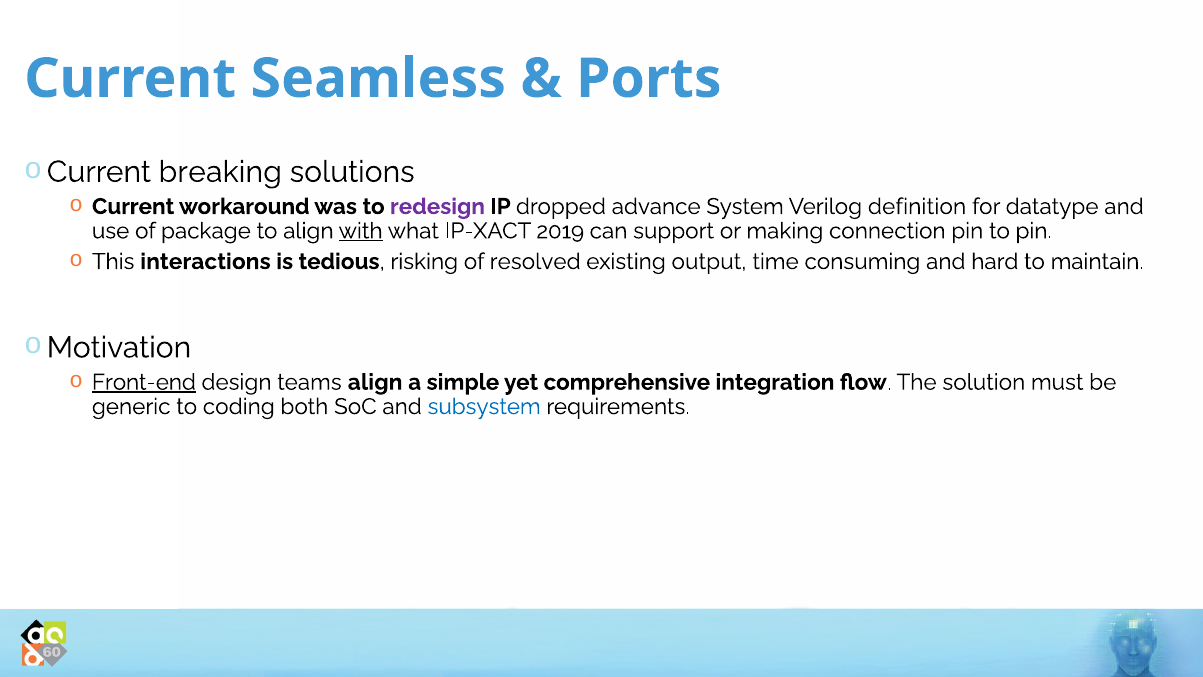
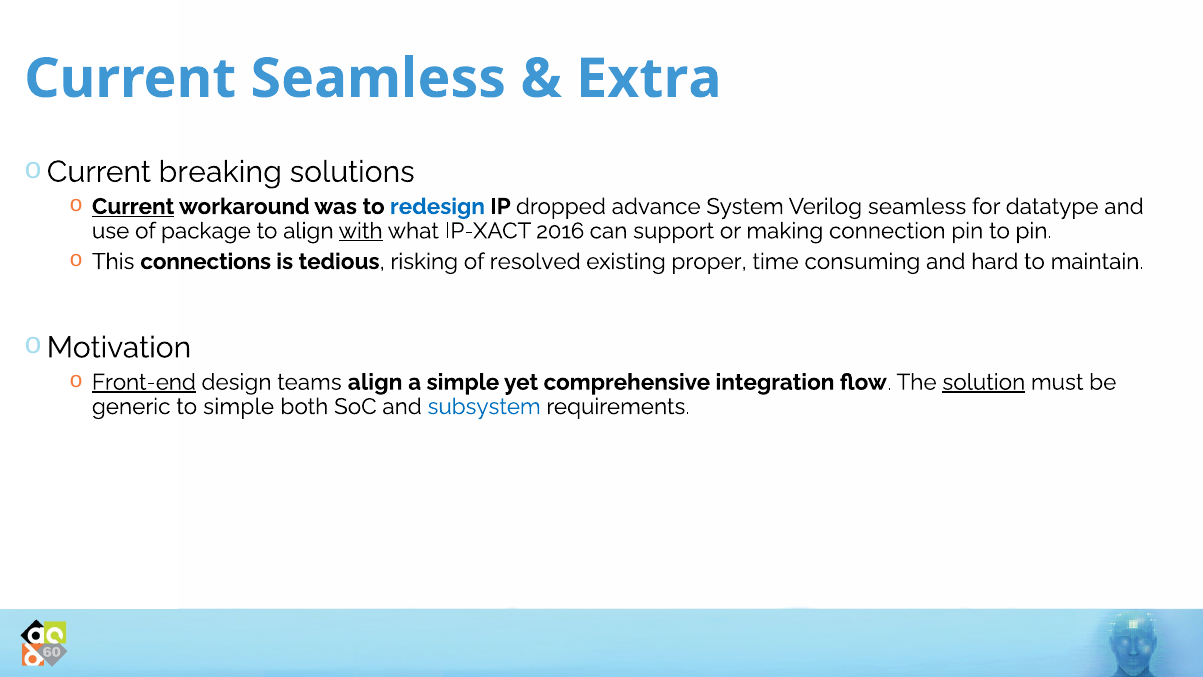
Ports: Ports -> Extra (649, 79)
Current underline: none -> present (133, 206)
redesign colour: purple -> blue (437, 206)
Verilog definition: definition -> seamless (917, 206)
2019: 2019 -> 2016 (560, 231)
interactions: interactions -> connections (206, 261)
output: output -> proper (709, 261)
solution underline: none -> present (984, 382)
to coding: coding -> simple (239, 406)
